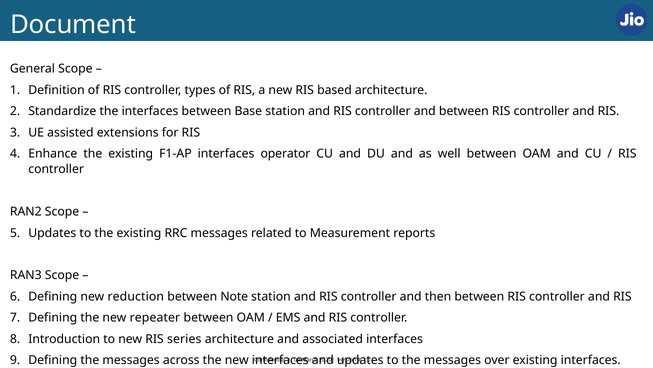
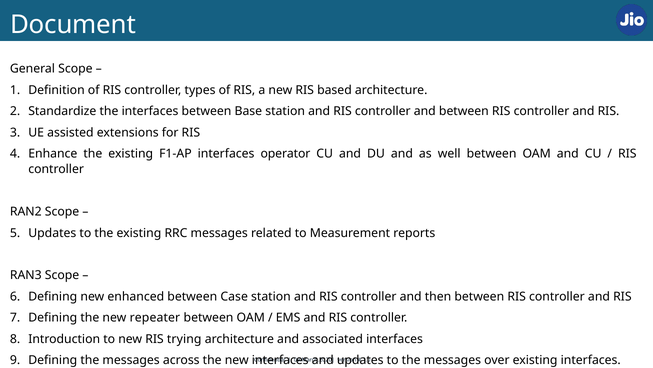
reduction: reduction -> enhanced (136, 296)
Note: Note -> Case (234, 296)
series: series -> trying (184, 338)
